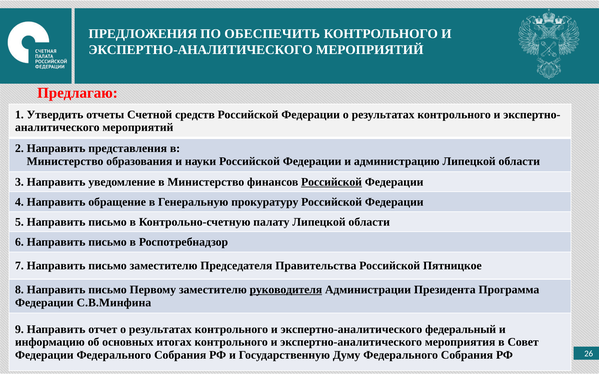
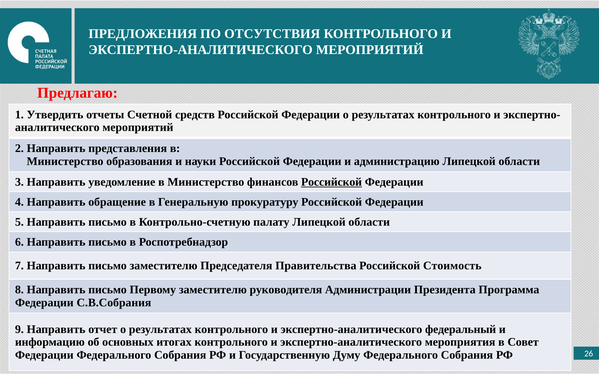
ОБЕСПЕЧИТЬ: ОБЕСПЕЧИТЬ -> ОТСУТСТВИЯ (272, 34)
Пятницкое: Пятницкое -> Стоимость (452, 266)
руководителя underline: present -> none (286, 290)
С.В.Минфина: С.В.Минфина -> С.В.Собрания (114, 303)
